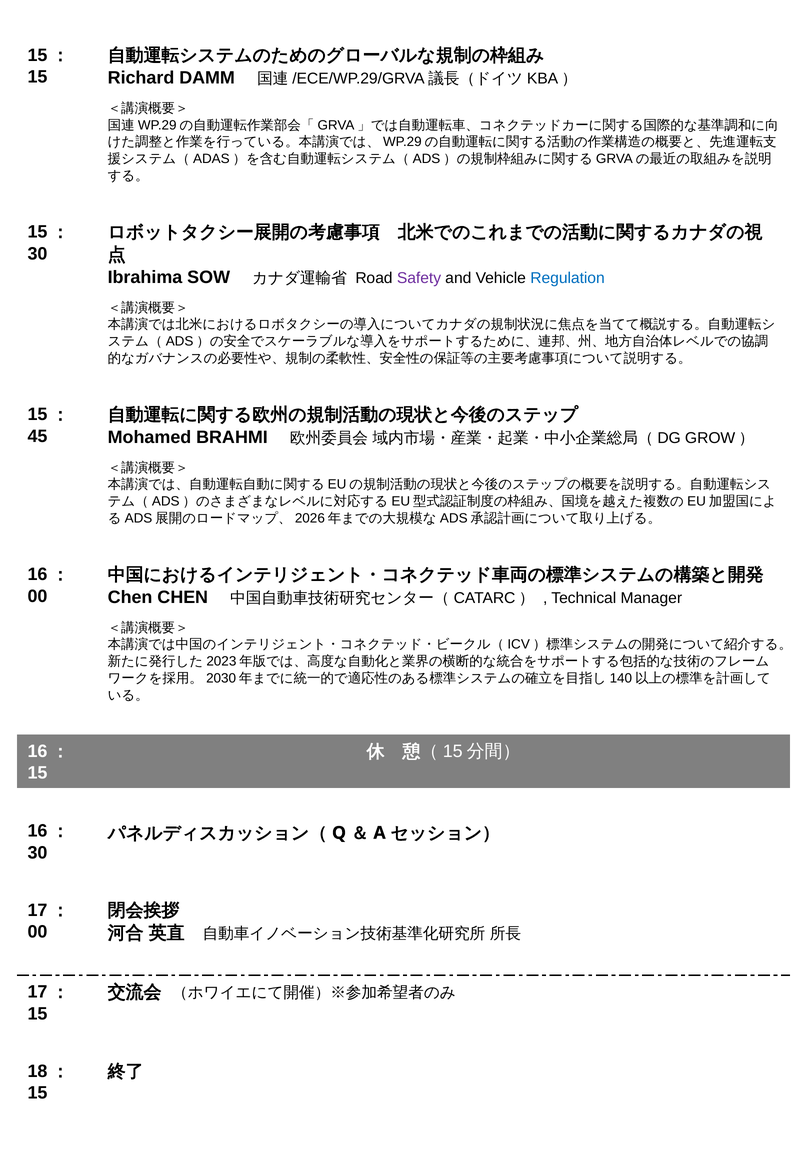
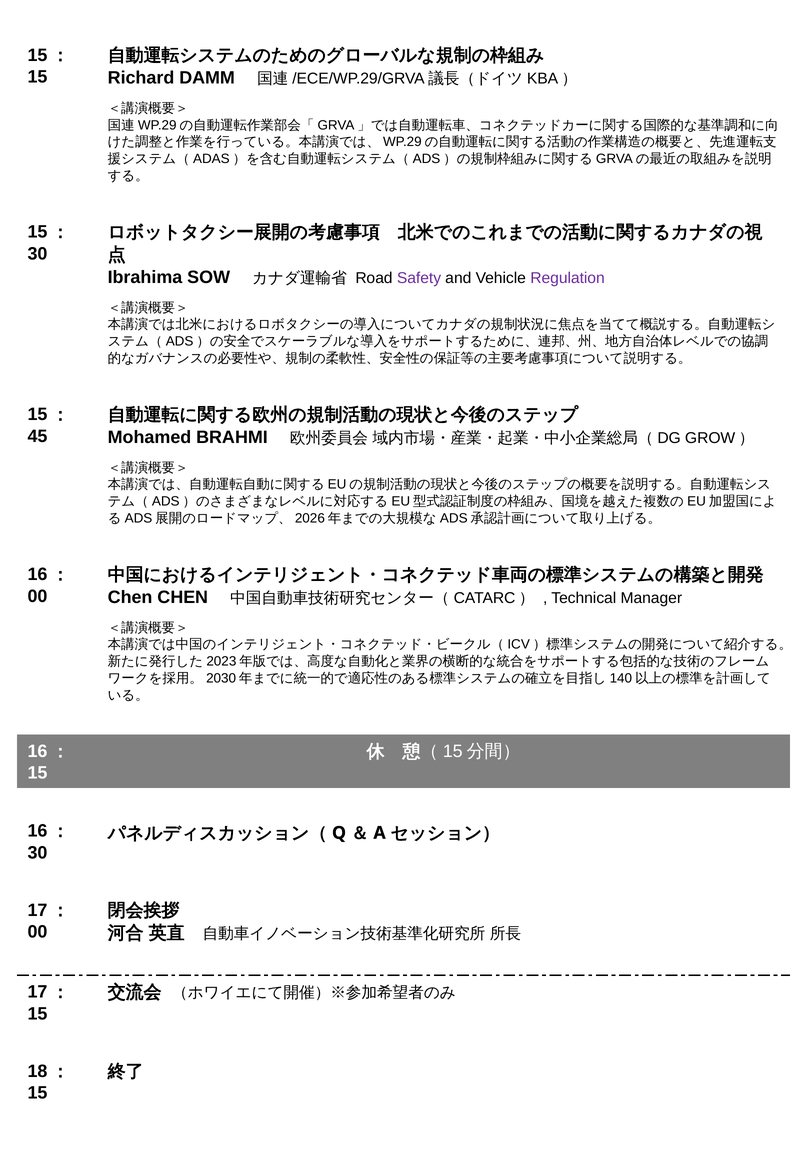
Regulation colour: blue -> purple (568, 278)
